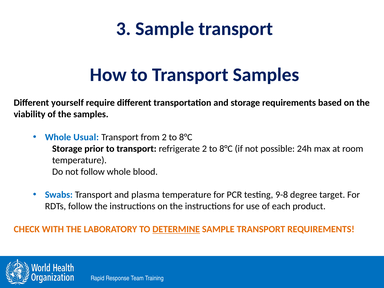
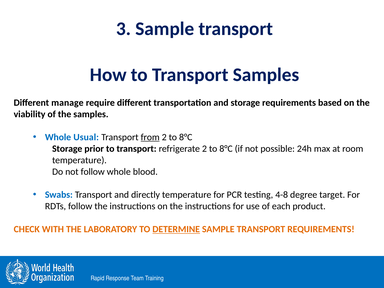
yourself: yourself -> manage (67, 103)
from underline: none -> present (150, 137)
plasma: plasma -> directly (146, 195)
9-8: 9-8 -> 4-8 (282, 195)
